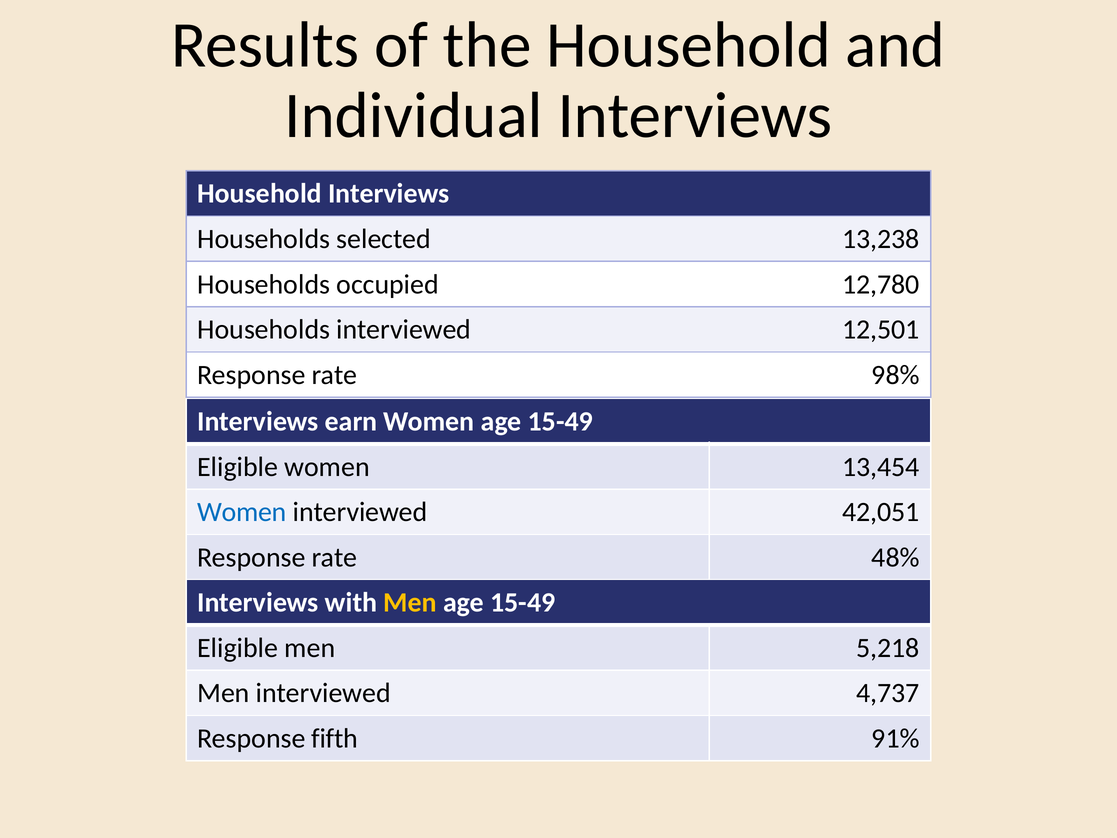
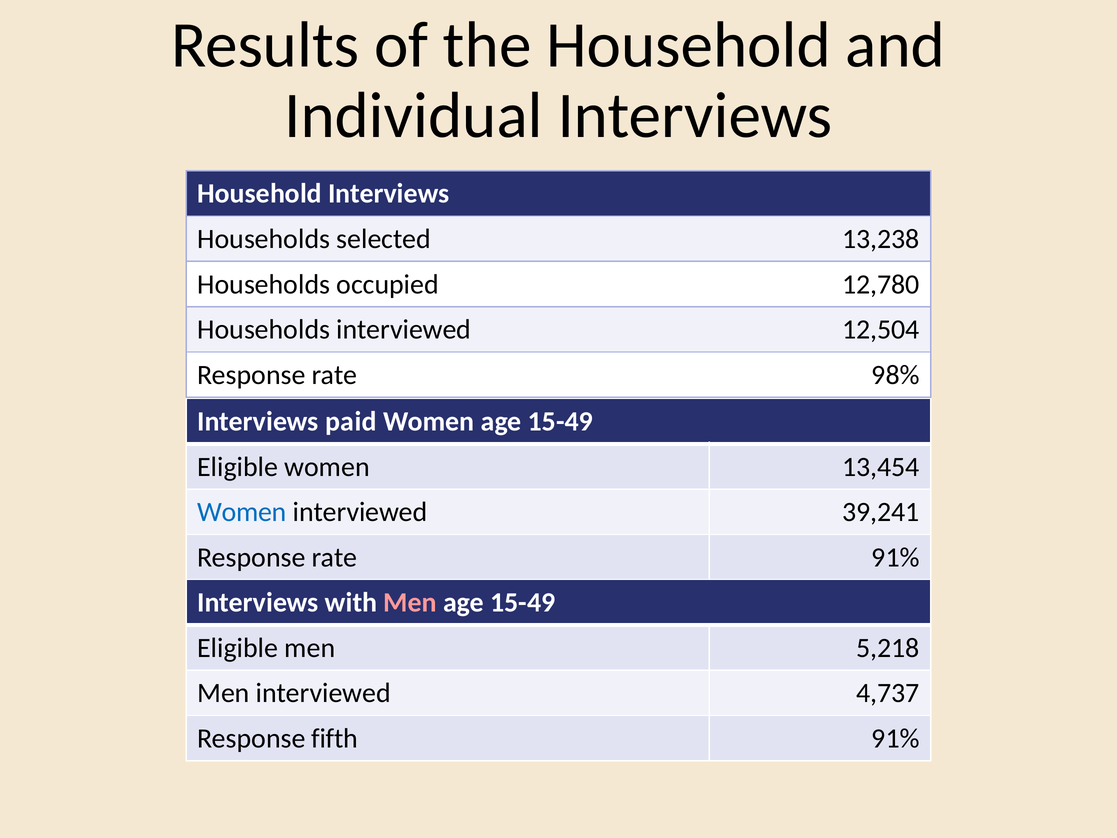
12,501: 12,501 -> 12,504 (881, 330)
earn: earn -> paid (351, 421)
42,051: 42,051 -> 39,241 (881, 512)
rate 48%: 48% -> 91% (896, 557)
Men colour: yellow -> pink (410, 602)
